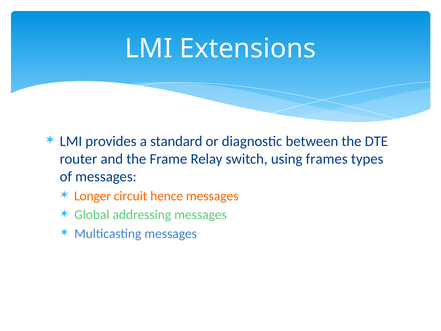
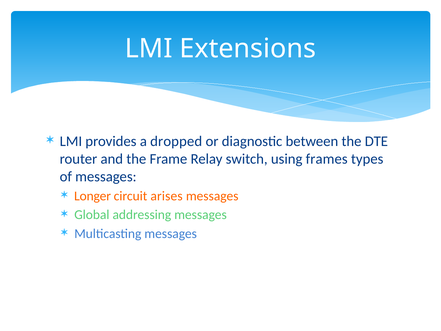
standard: standard -> dropped (176, 141)
hence: hence -> arises (167, 196)
